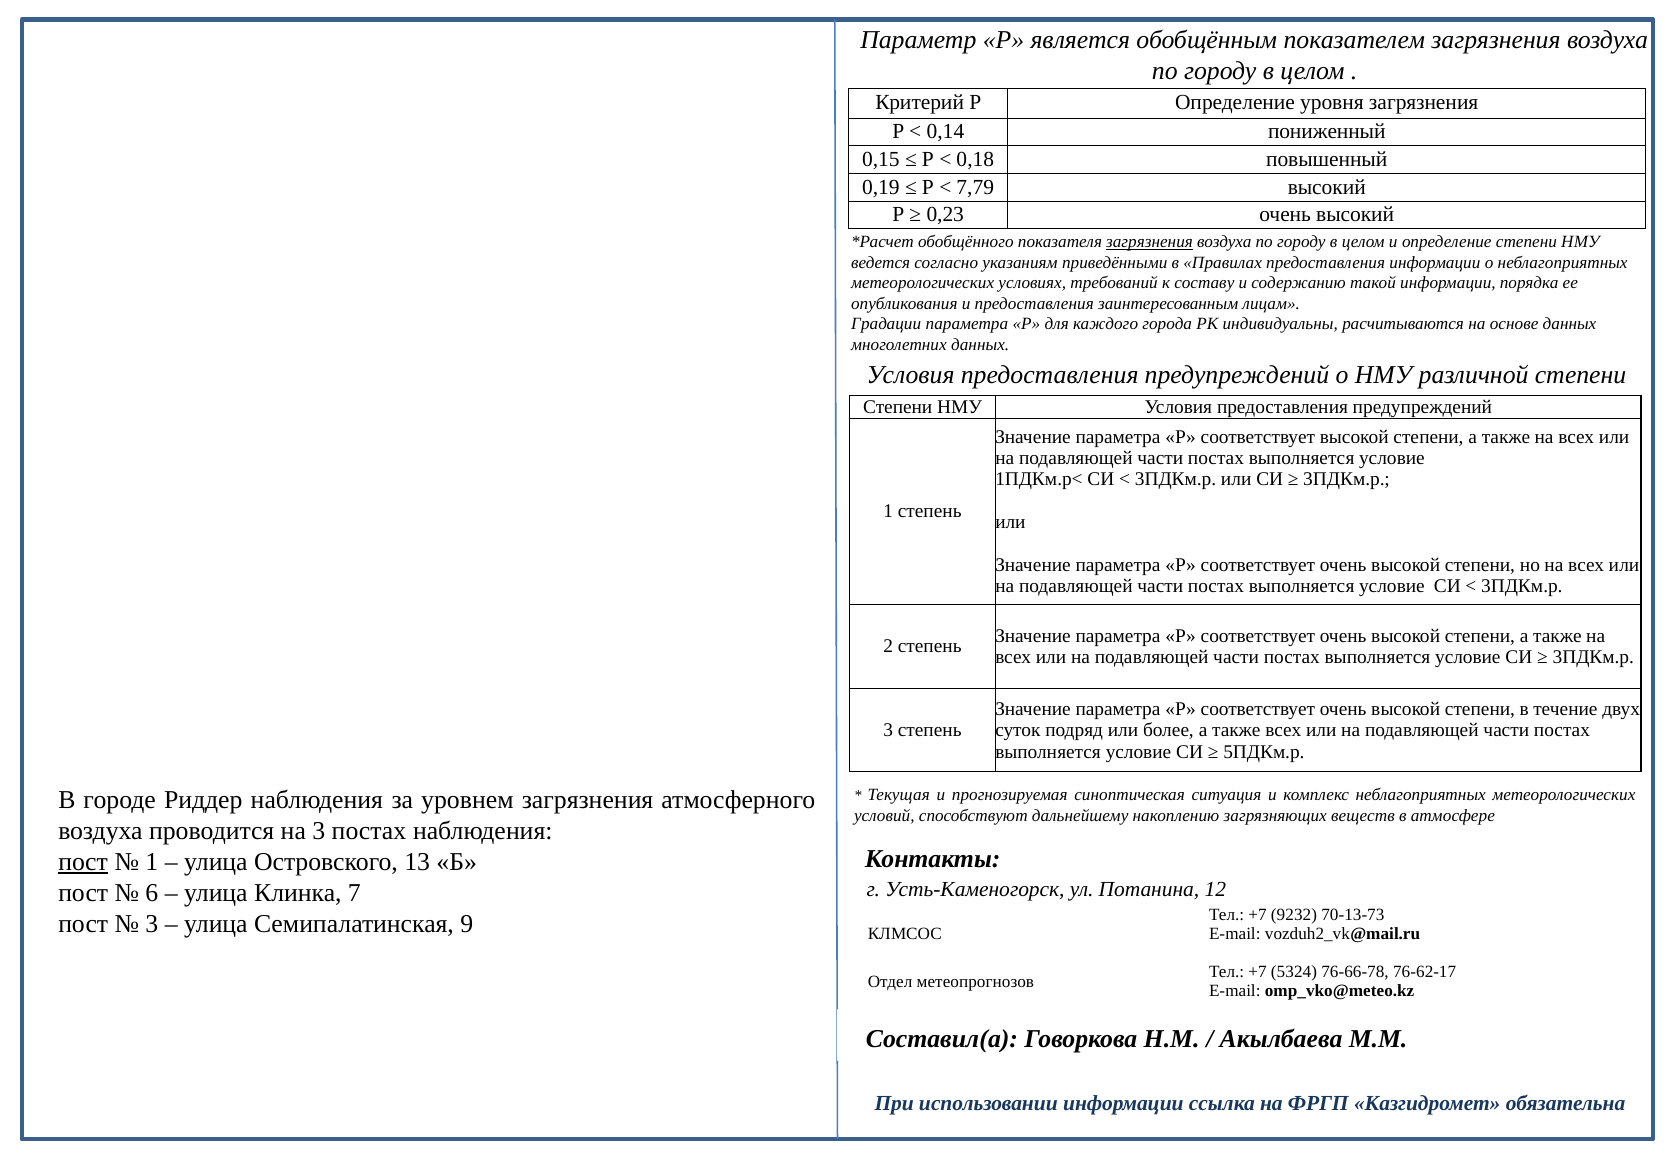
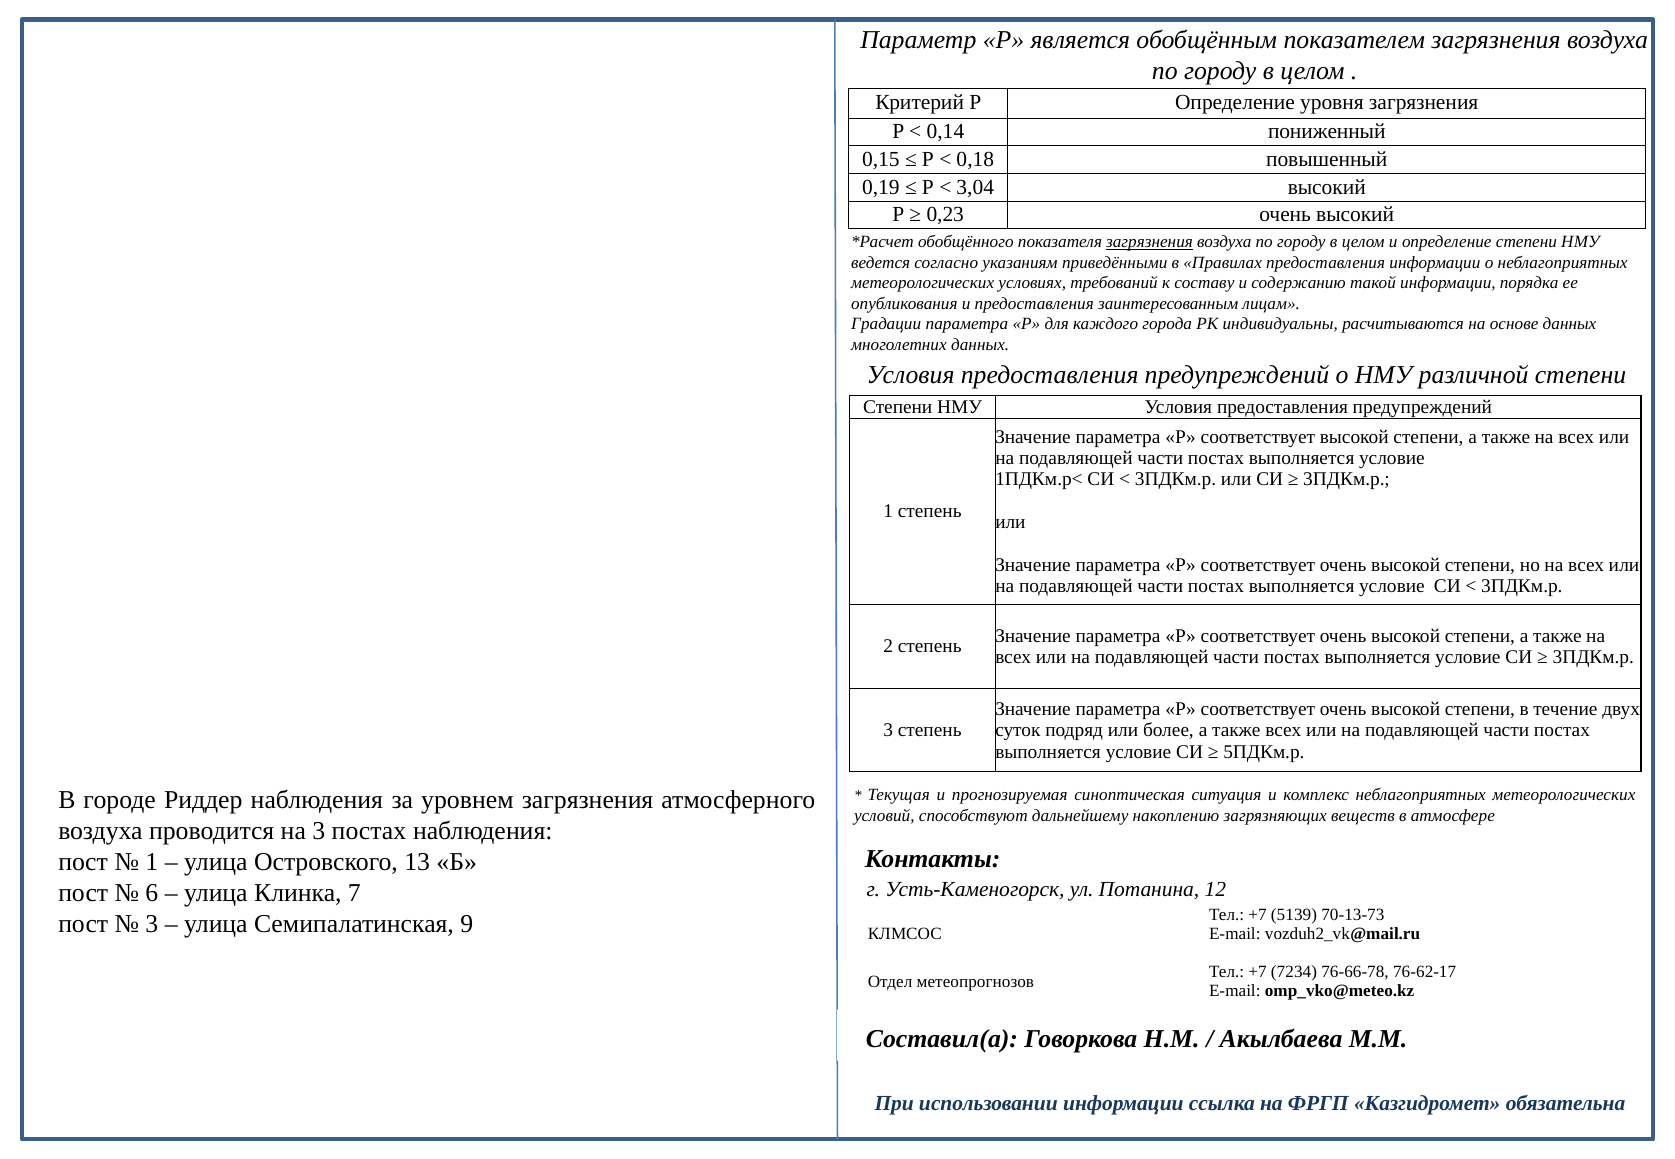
7,79: 7,79 -> 3,04 (975, 187)
пост underline: present -> none (83, 862)
9232: 9232 -> 5139 (1294, 916)
5324: 5324 -> 7234 (1294, 972)
